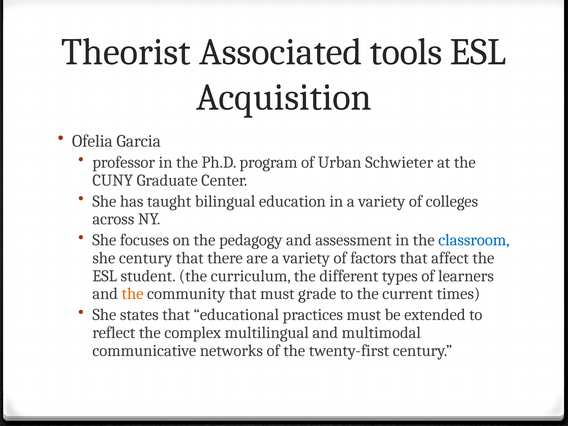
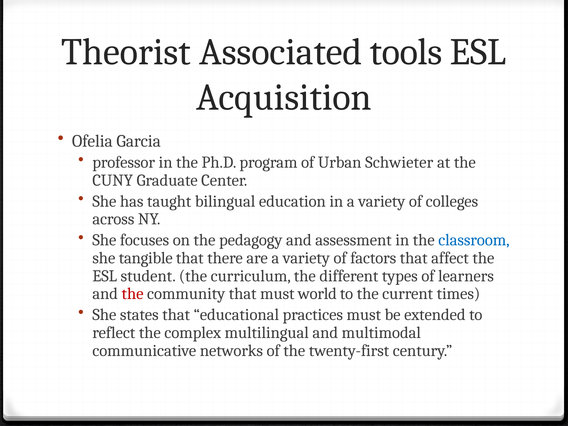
she century: century -> tangible (146, 258)
the colour: orange -> red (133, 294)
grade: grade -> world (317, 294)
